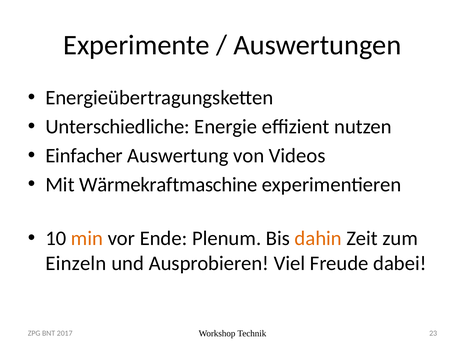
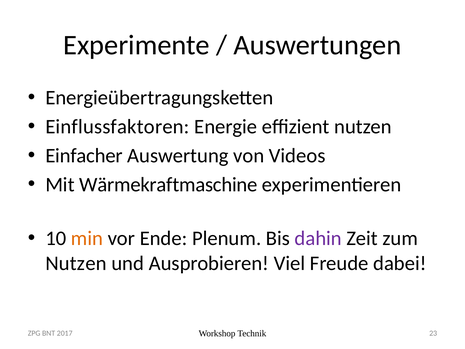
Unterschiedliche: Unterschiedliche -> Einflussfaktoren (117, 127)
dahin colour: orange -> purple (318, 238)
Einzeln: Einzeln -> Nutzen (76, 263)
